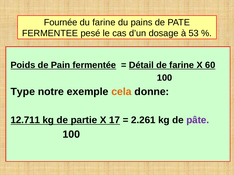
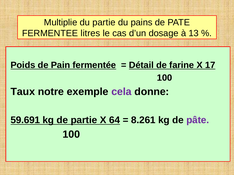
Fournée: Fournée -> Multiplie (61, 22)
du farine: farine -> partie (104, 22)
pesé: pesé -> litres (90, 33)
53: 53 -> 13 (194, 33)
60: 60 -> 17 (210, 65)
Type: Type -> Taux (23, 92)
cela colour: orange -> purple (121, 92)
12.711: 12.711 -> 59.691 (25, 120)
17: 17 -> 64 (115, 120)
2.261: 2.261 -> 8.261 (143, 120)
